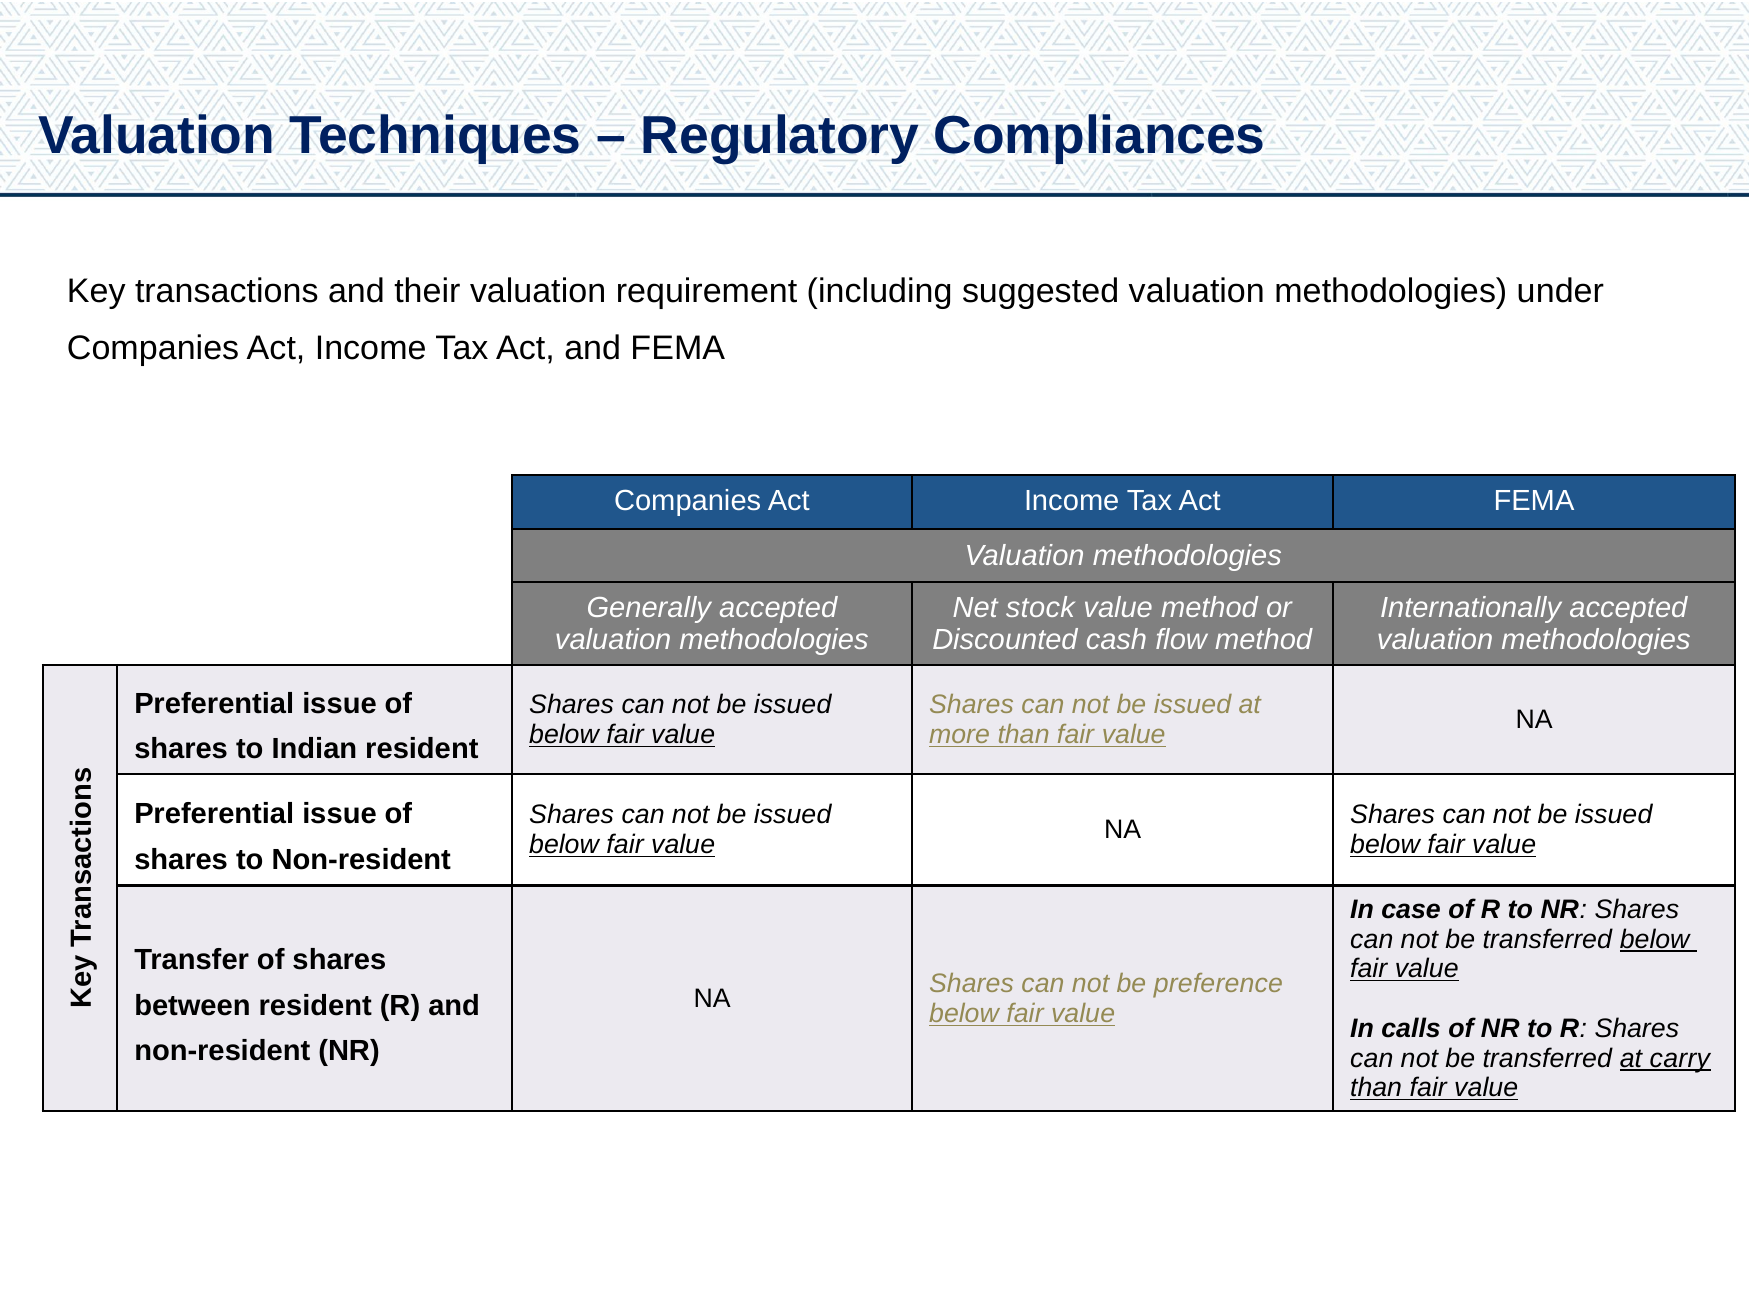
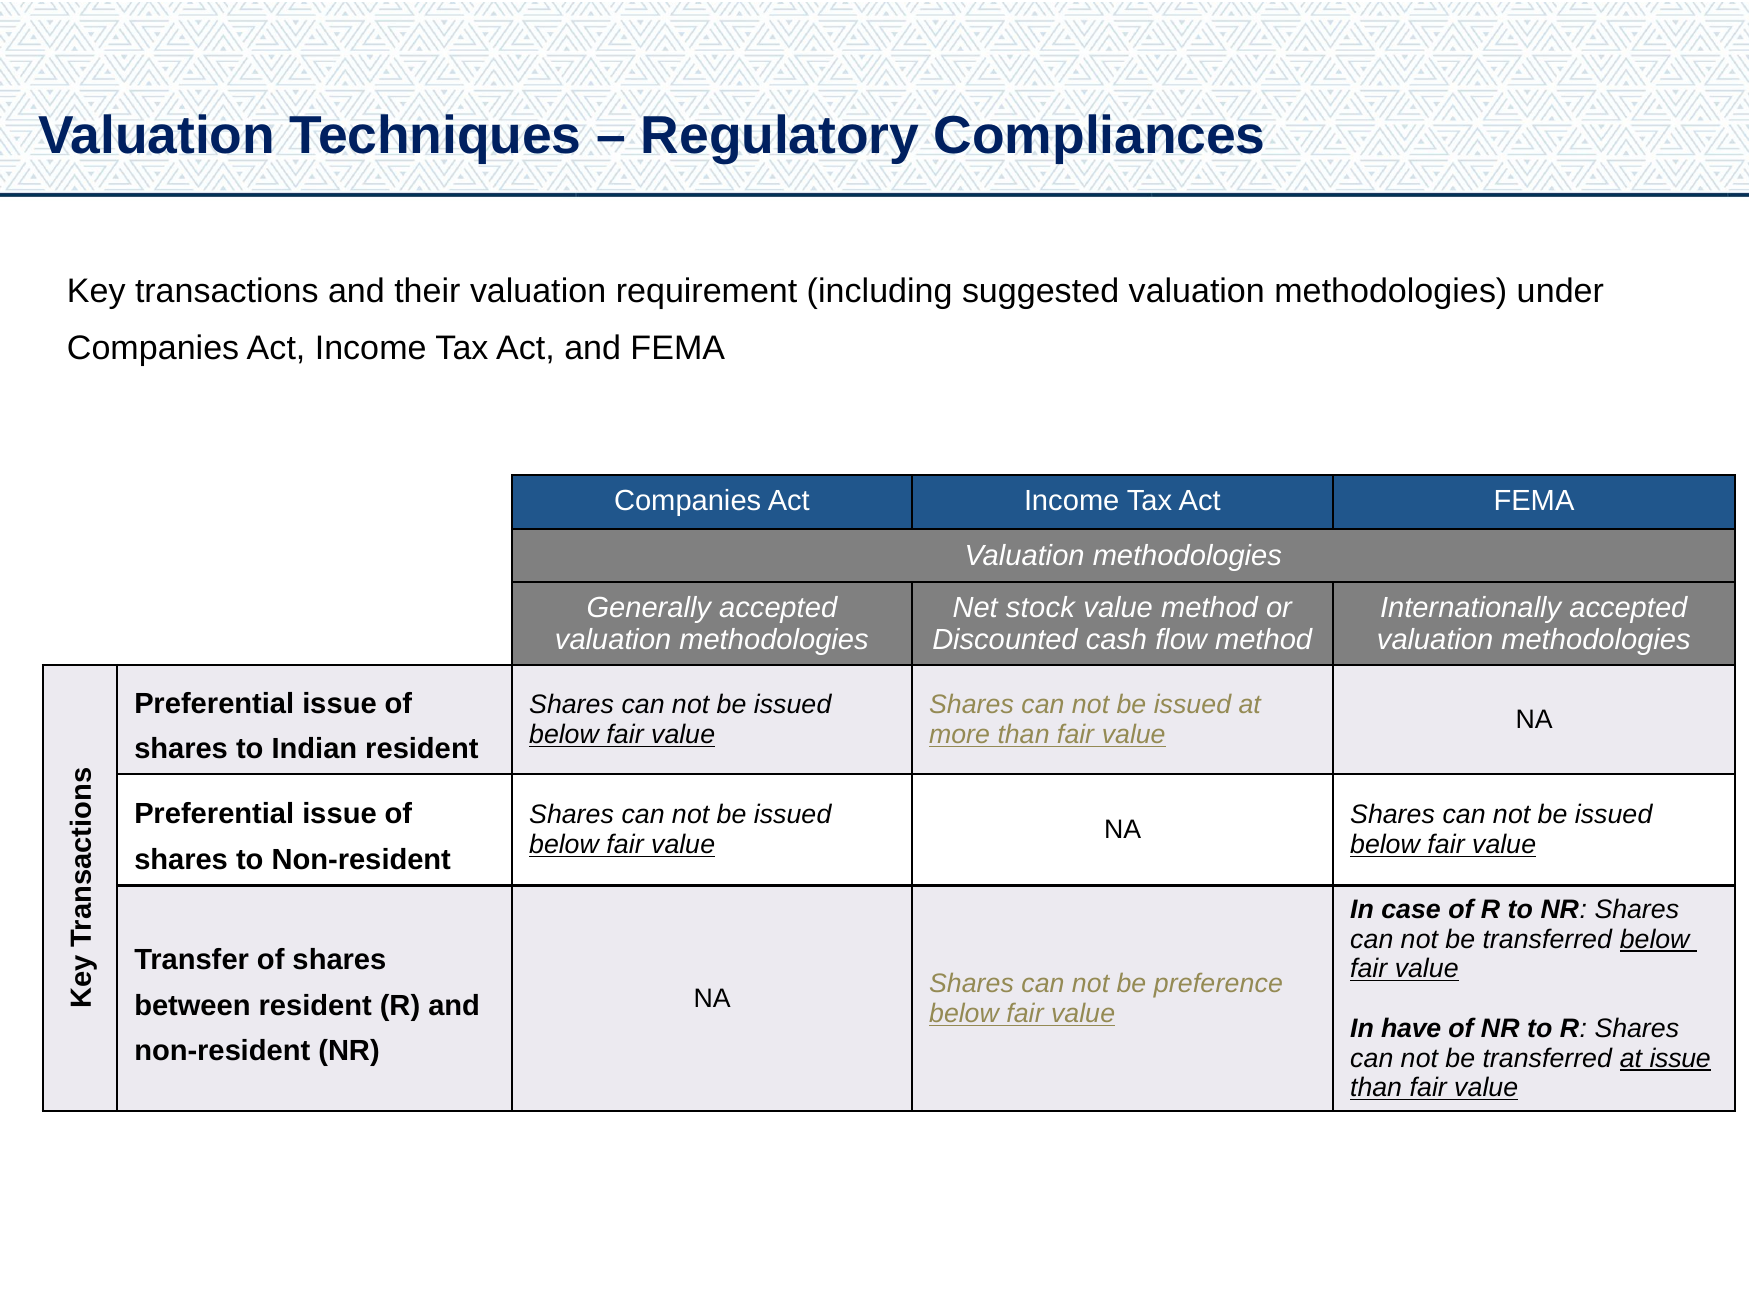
calls: calls -> have (1411, 1029)
at carry: carry -> issue (1680, 1059)
